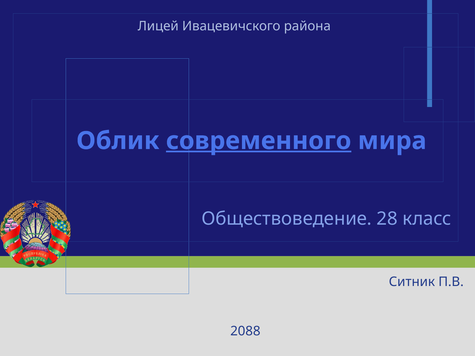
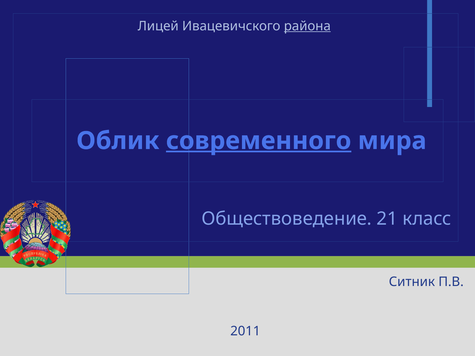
района underline: none -> present (307, 26)
28: 28 -> 21 (387, 219)
2088: 2088 -> 2011 (245, 331)
